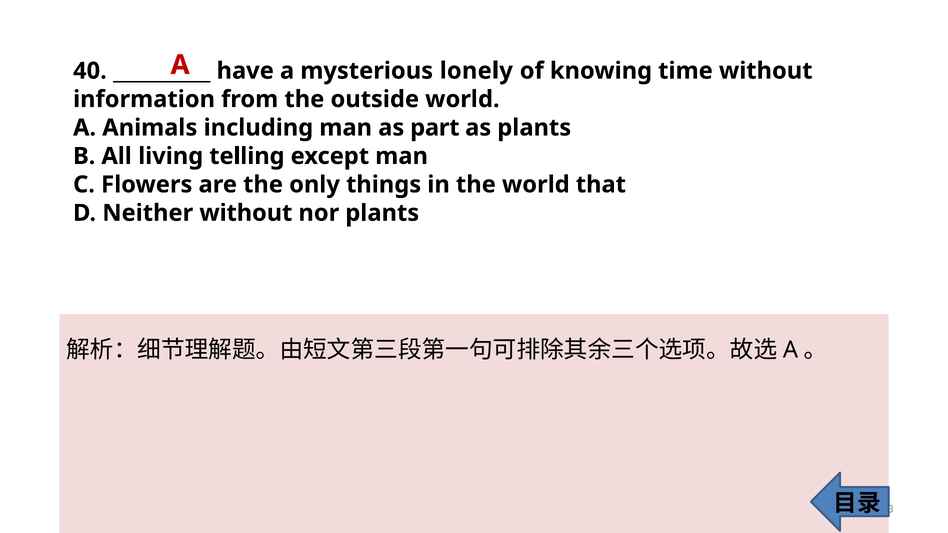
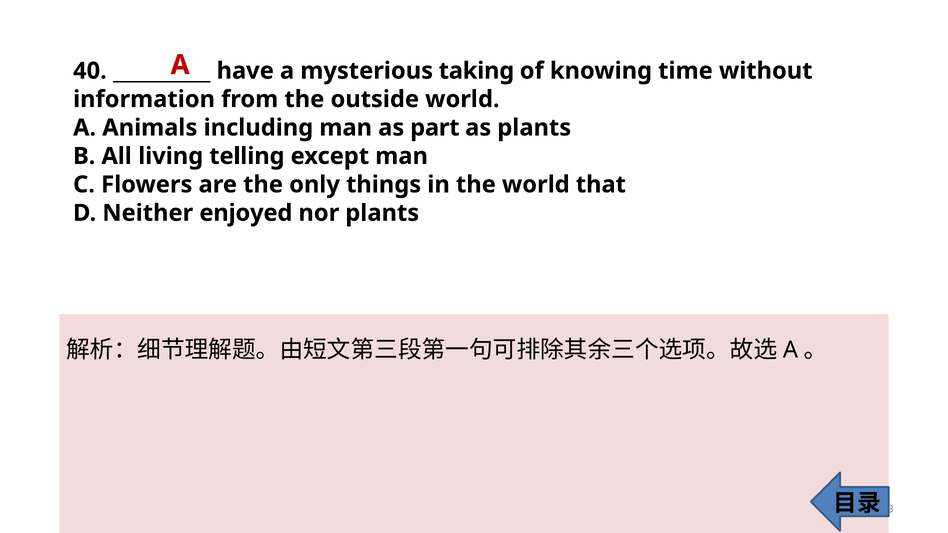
lonely: lonely -> taking (476, 71)
Neither without: without -> enjoyed (246, 213)
